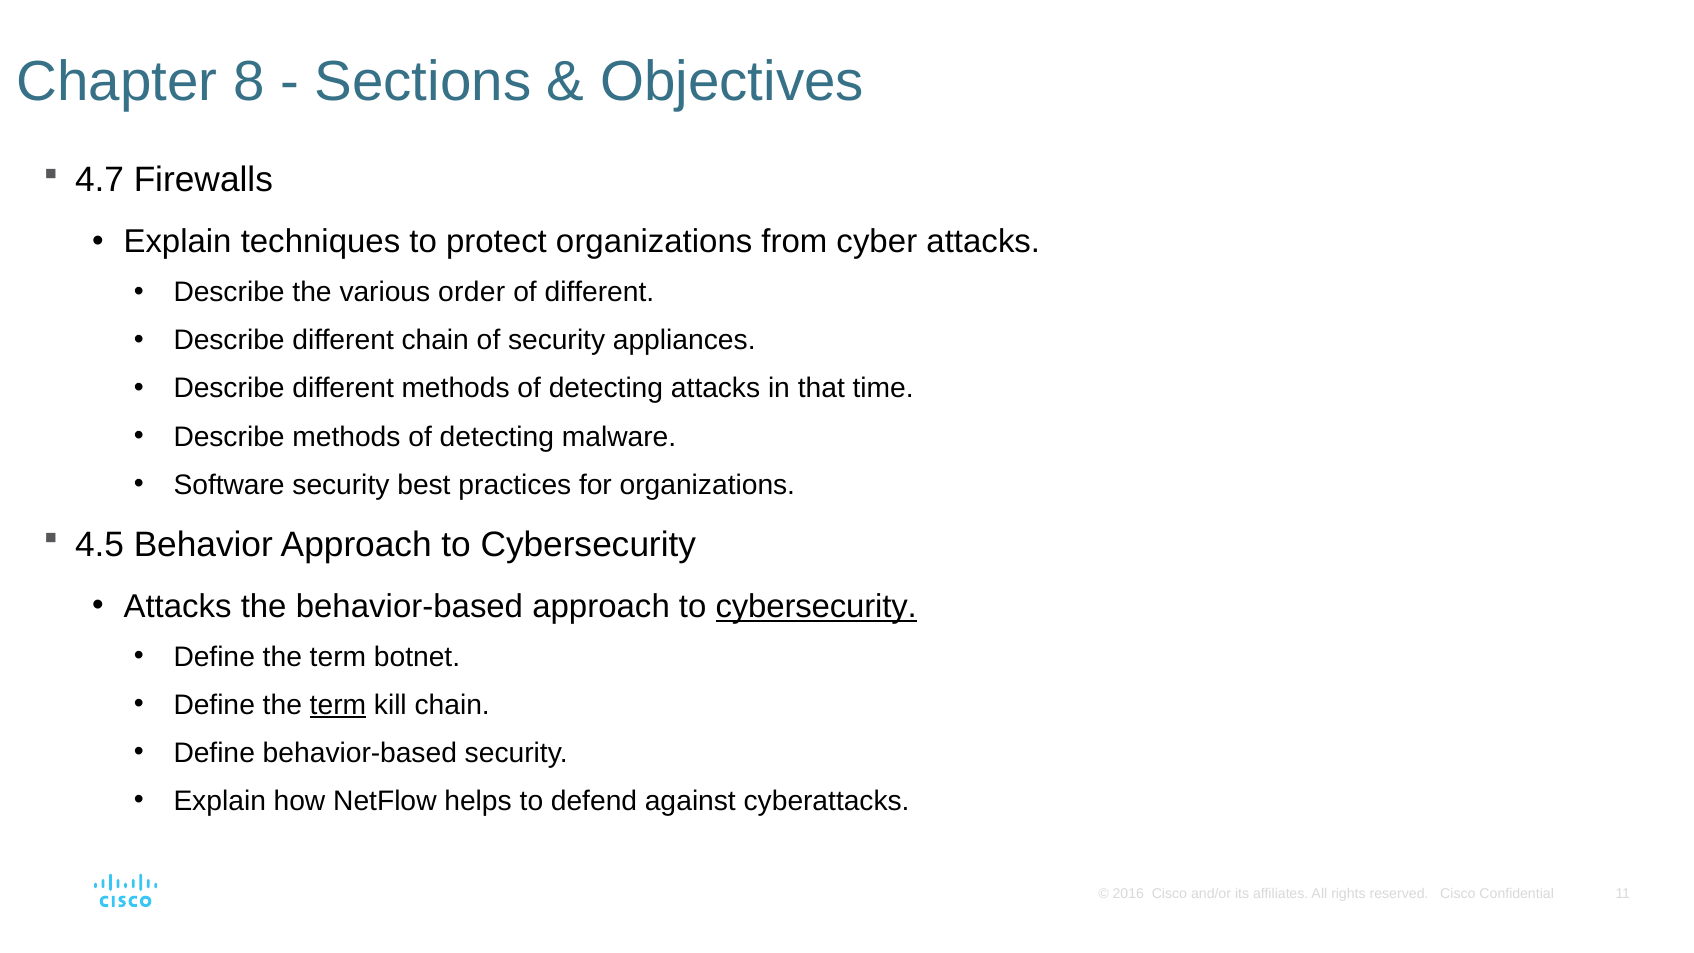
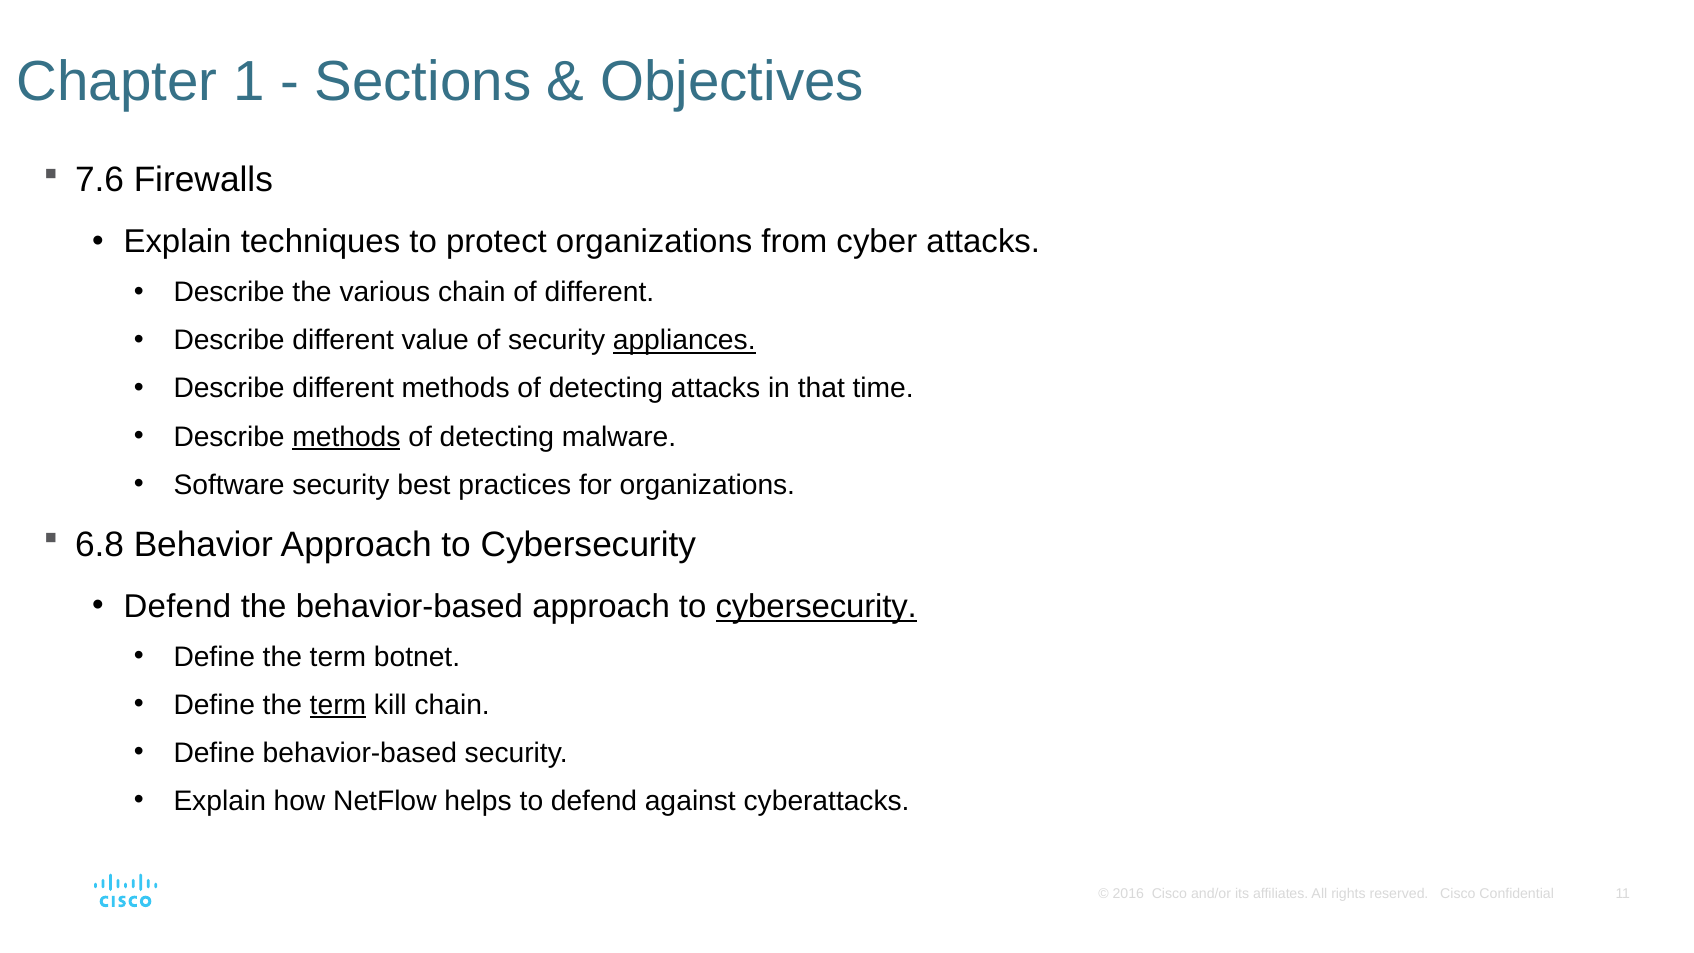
8: 8 -> 1 (249, 82)
4.7: 4.7 -> 7.6 (100, 180)
various order: order -> chain (472, 293)
different chain: chain -> value (435, 341)
appliances underline: none -> present (684, 341)
methods underline: none -> present (346, 437)
4.5: 4.5 -> 6.8 (100, 545)
Attacks: Attacks -> Defend (177, 607)
